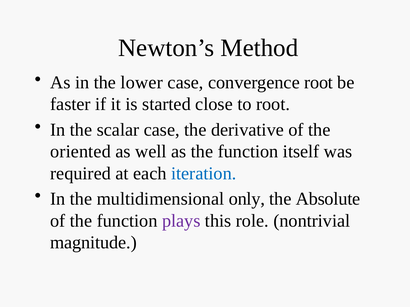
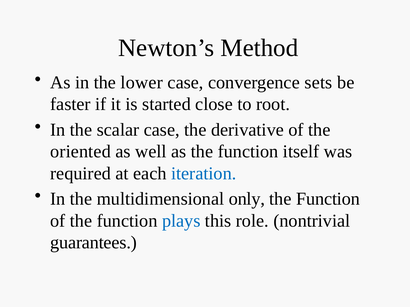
convergence root: root -> sets (318, 83)
Absolute: Absolute -> Function (328, 199)
plays colour: purple -> blue (181, 221)
magnitude: magnitude -> guarantees (94, 243)
